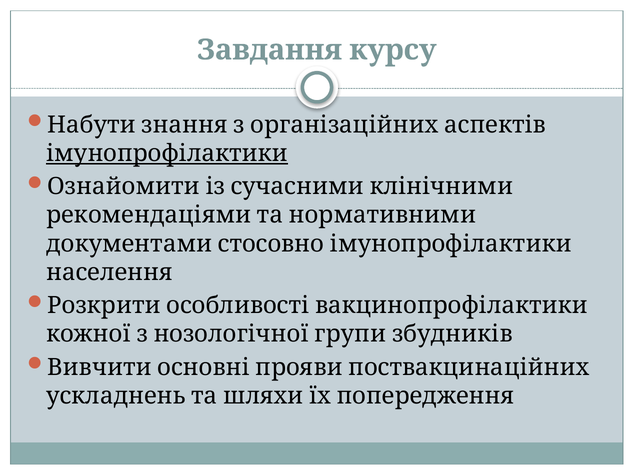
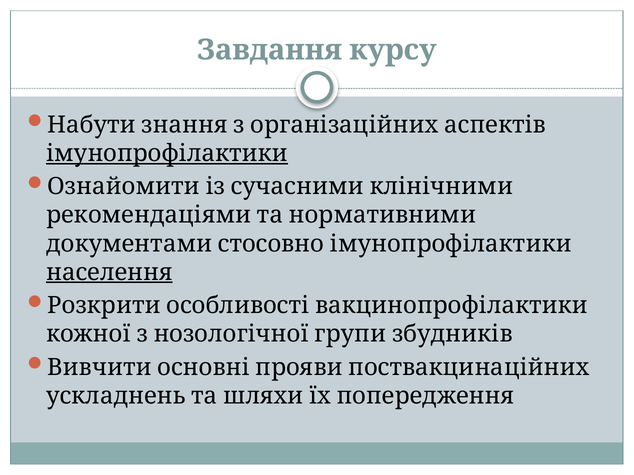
населення underline: none -> present (109, 272)
